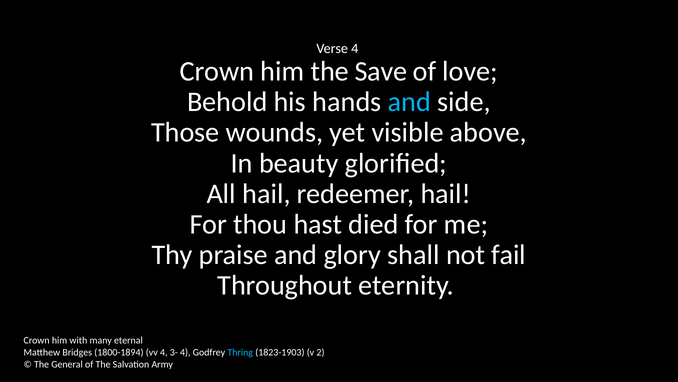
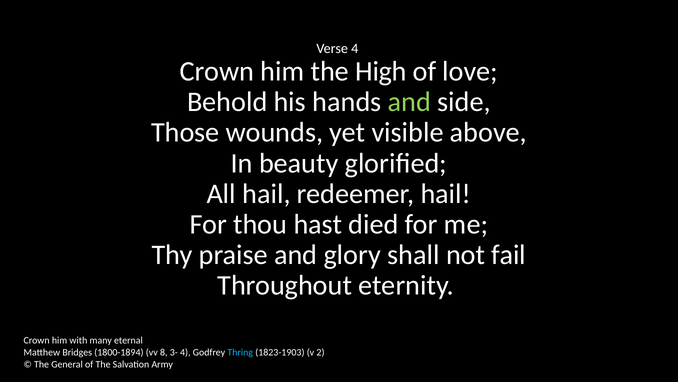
Save: Save -> High (381, 71)
and colour: light blue -> light green (409, 102)
vv 4: 4 -> 8 (164, 352)
